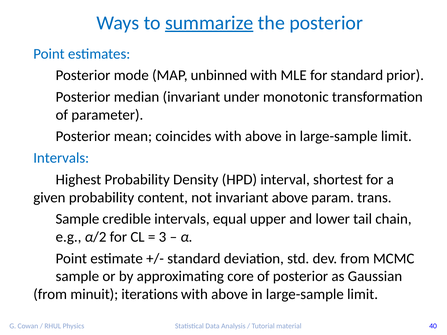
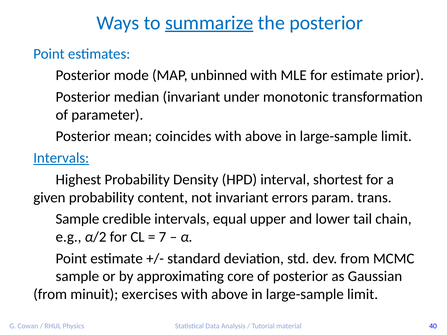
for standard: standard -> estimate (357, 75)
Intervals underline: none -> present (61, 158)
invariant above: above -> errors (290, 198)
3: 3 -> 7 (162, 237)
iterations: iterations -> exercises (150, 294)
